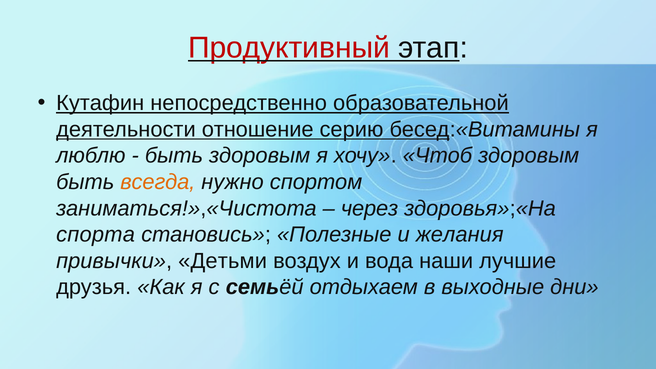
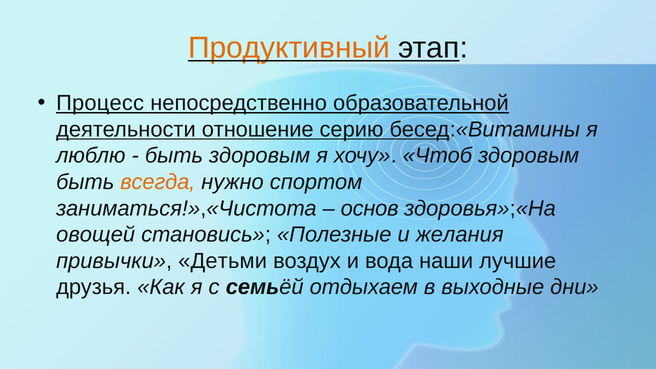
Продуктивный colour: red -> orange (289, 48)
Кутафин: Кутафин -> Процесс (100, 103)
через: через -> основ (370, 208)
спорта: спорта -> овощей (96, 235)
